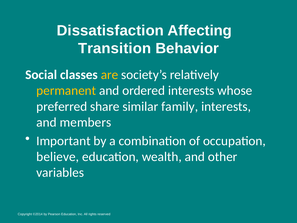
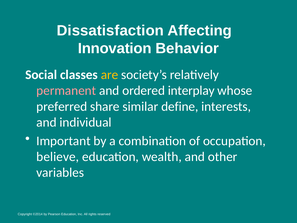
Transition: Transition -> Innovation (115, 48)
permanent colour: yellow -> pink (66, 91)
ordered interests: interests -> interplay (191, 91)
family: family -> define (180, 106)
members: members -> individual (86, 122)
